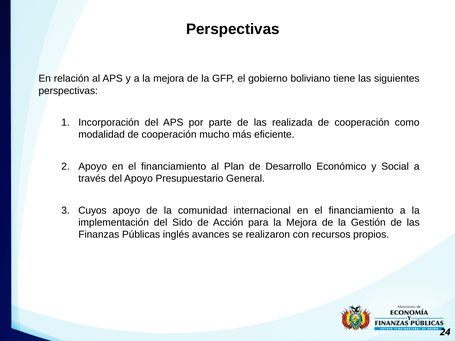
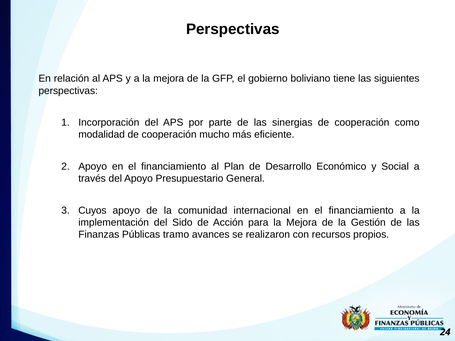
realizada: realizada -> sinergias (292, 123)
inglés: inglés -> tramo (176, 235)
